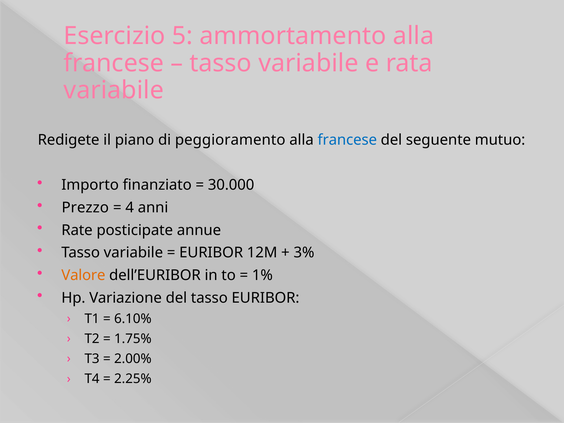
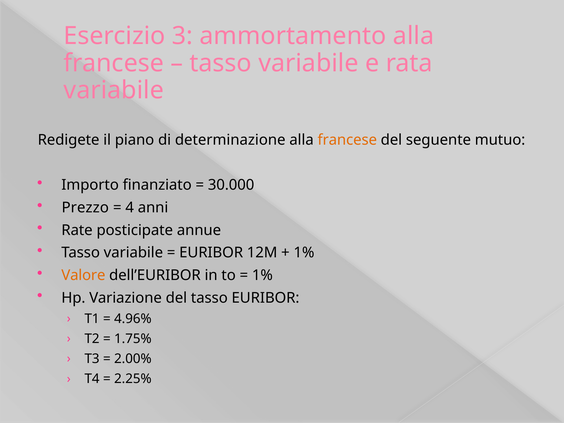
5: 5 -> 3 (183, 36)
peggioramento: peggioramento -> determinazione (230, 140)
francese colour: blue -> orange (347, 140)
3%: 3% -> 1% (304, 253)
6.10%: 6.10% -> 4.96% (133, 319)
